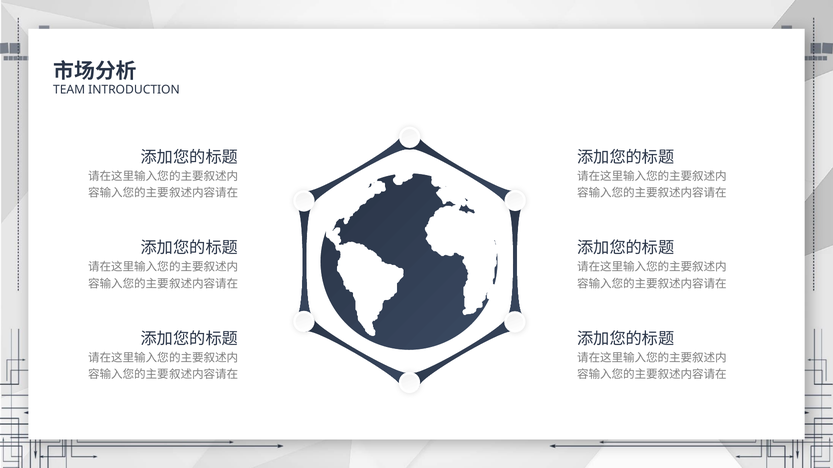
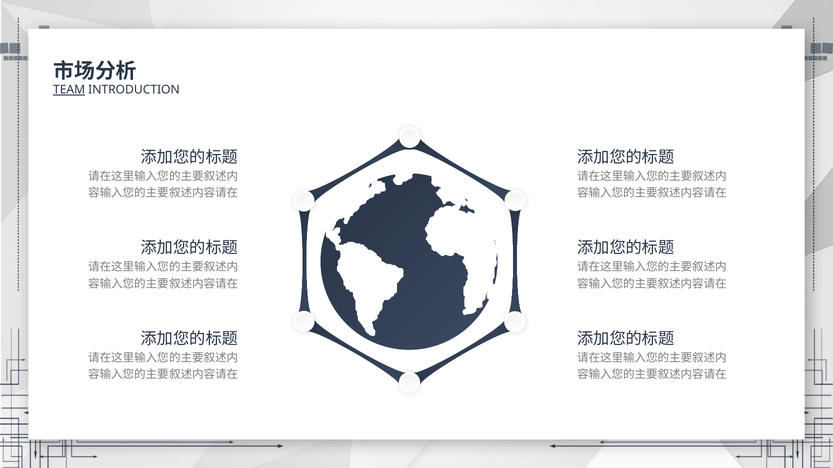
TEAM underline: none -> present (69, 90)
